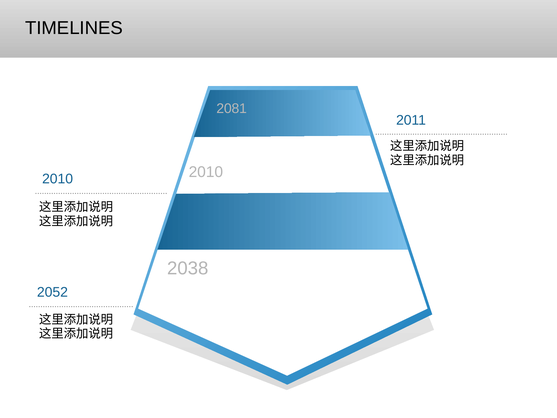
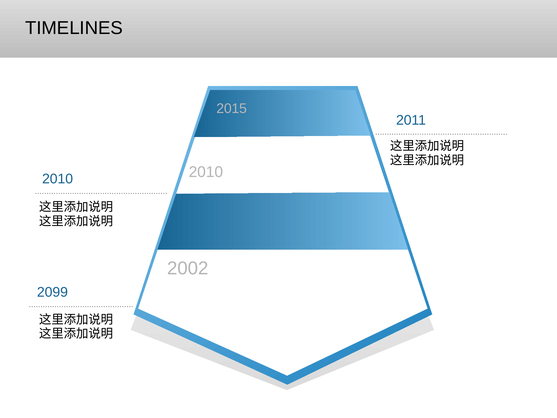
2081: 2081 -> 2015 (232, 108)
2038: 2038 -> 2002 (188, 268)
2052: 2052 -> 2099 (52, 292)
